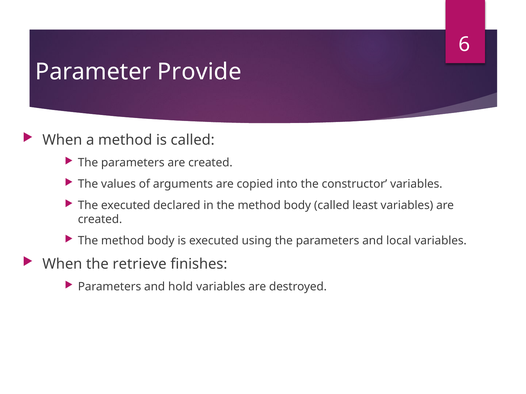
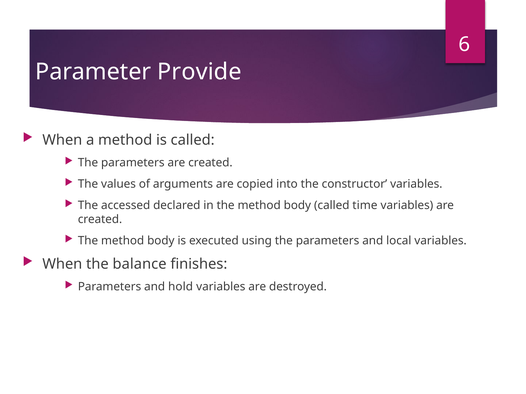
The executed: executed -> accessed (126, 206)
least: least -> time (365, 206)
retrieve: retrieve -> balance (140, 264)
